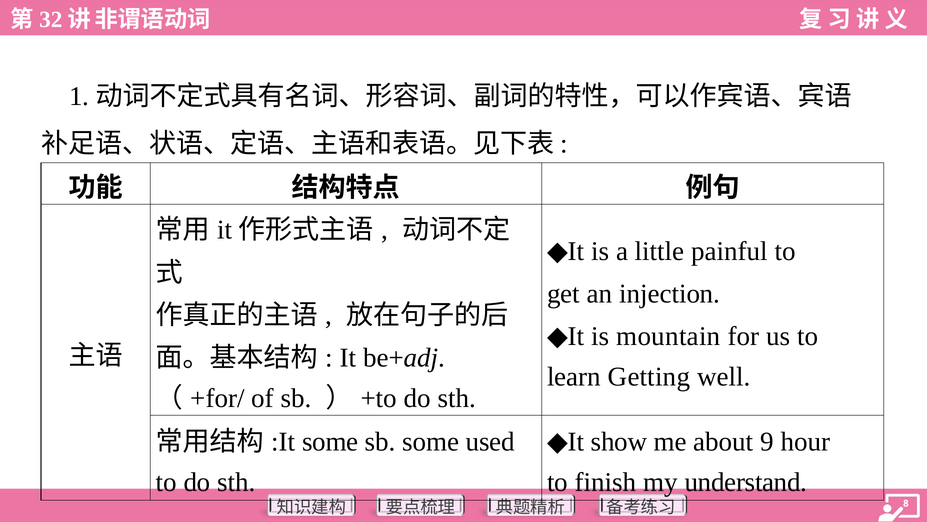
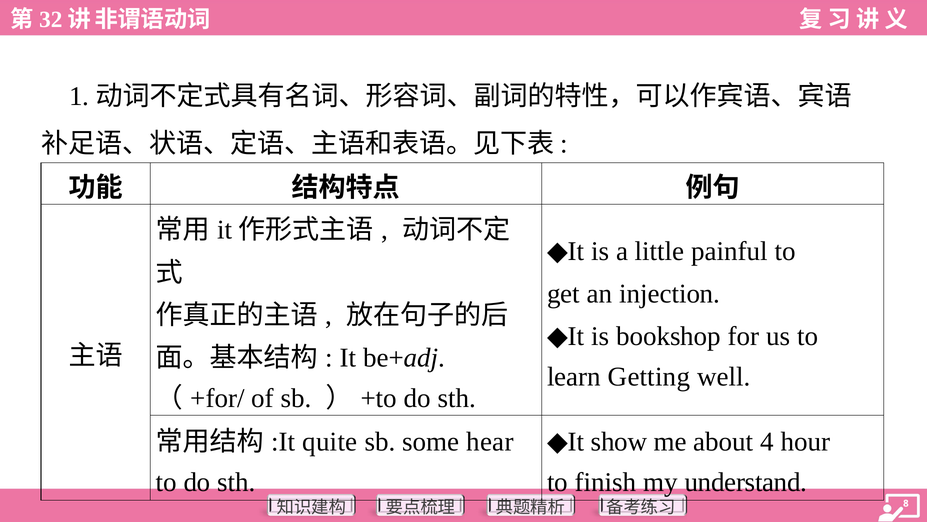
mountain: mountain -> bookshop (669, 336)
9: 9 -> 4 (767, 441)
some: some -> quite (330, 441)
used: used -> hear (490, 441)
